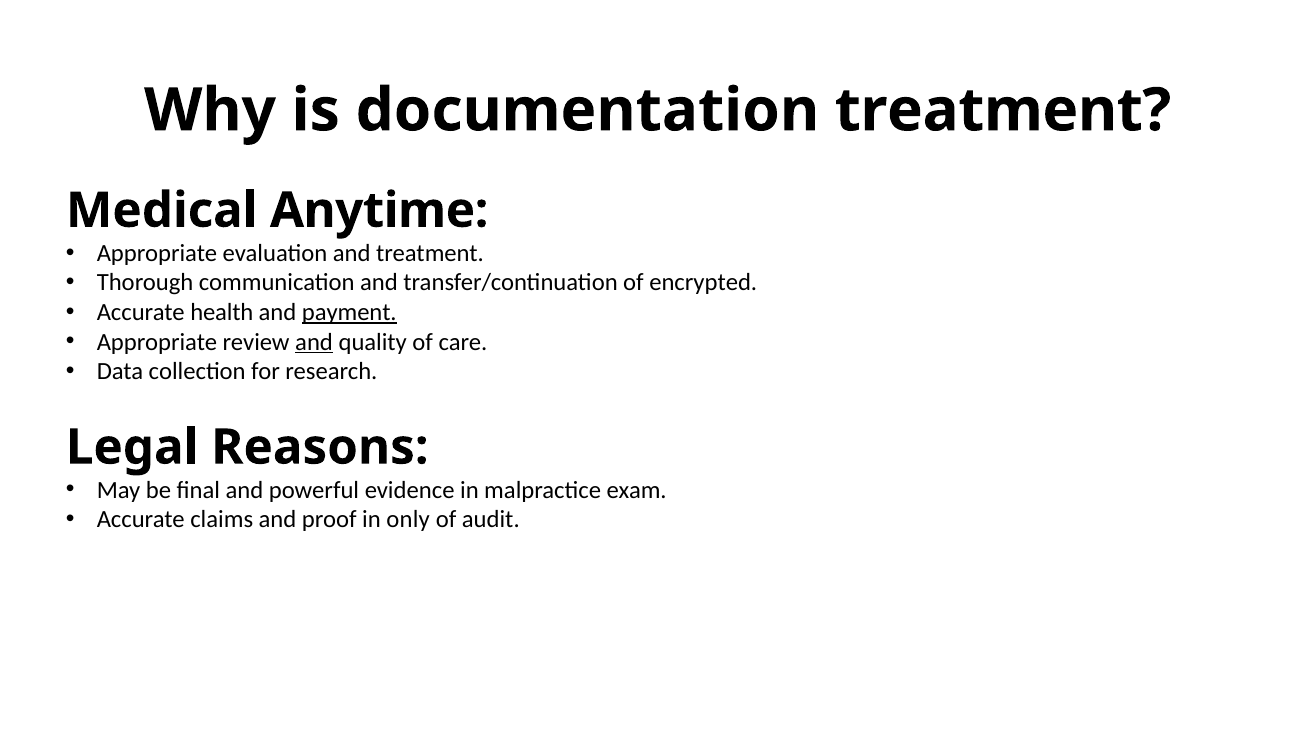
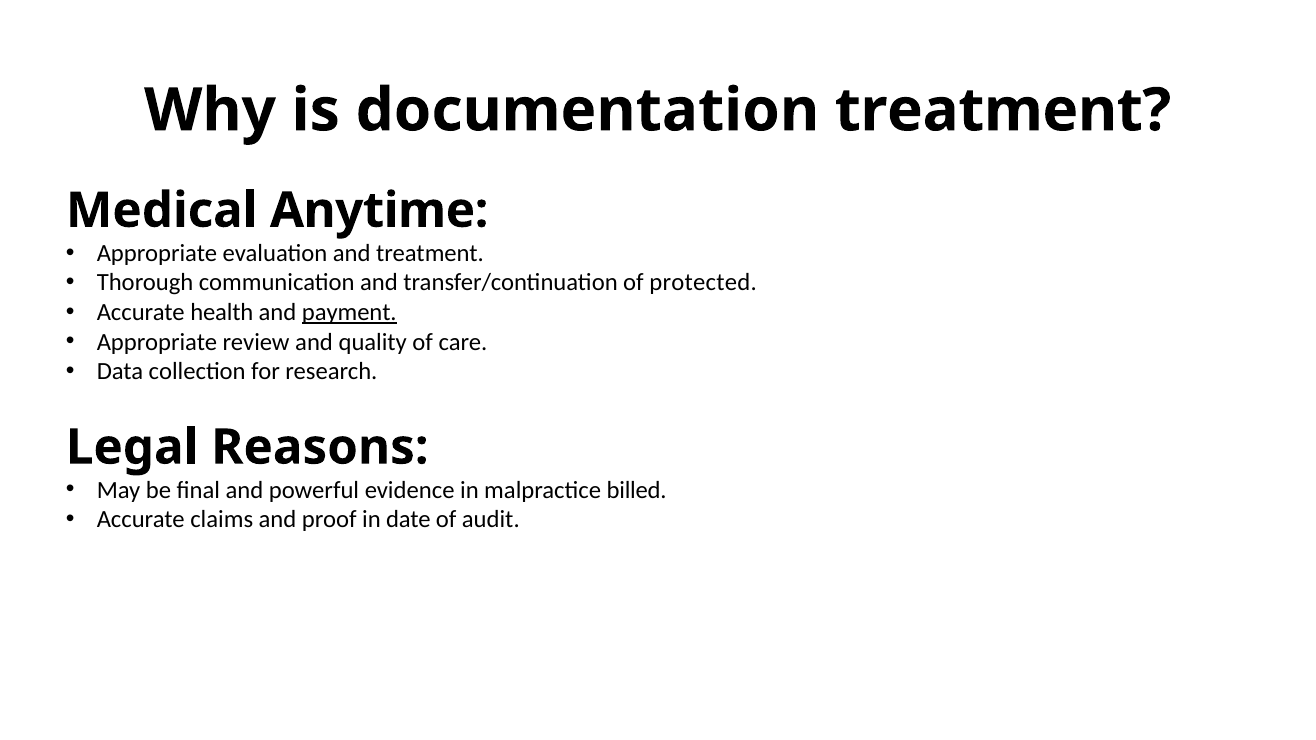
encrypted: encrypted -> protected (703, 283)
and underline: present -> none (314, 342)
exam: exam -> billed (637, 490)
only: only -> date (408, 520)
